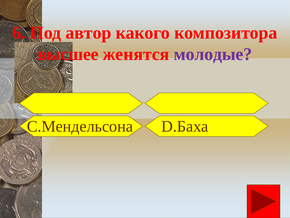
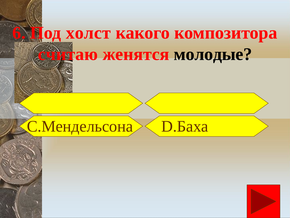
автор: автор -> холст (88, 33)
высшее: высшее -> считаю (68, 54)
молодые colour: purple -> black (213, 54)
